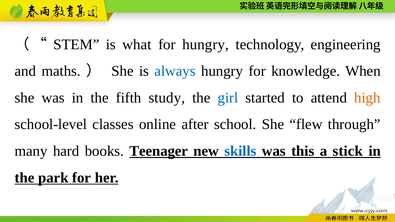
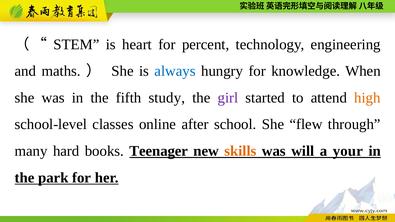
what: what -> heart (137, 44)
for hungry: hungry -> percent (206, 44)
girl colour: blue -> purple (228, 98)
skills colour: blue -> orange (240, 151)
this: this -> will (303, 151)
stick: stick -> your (348, 151)
